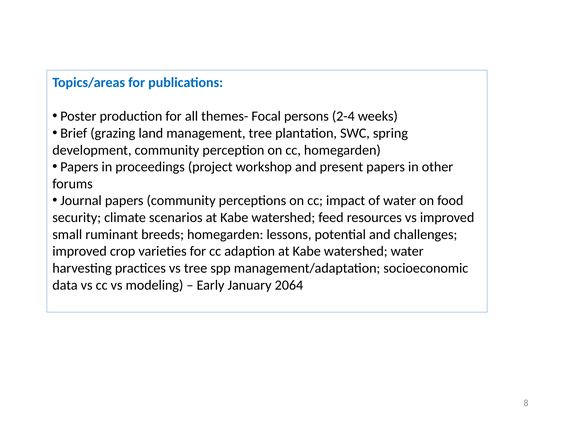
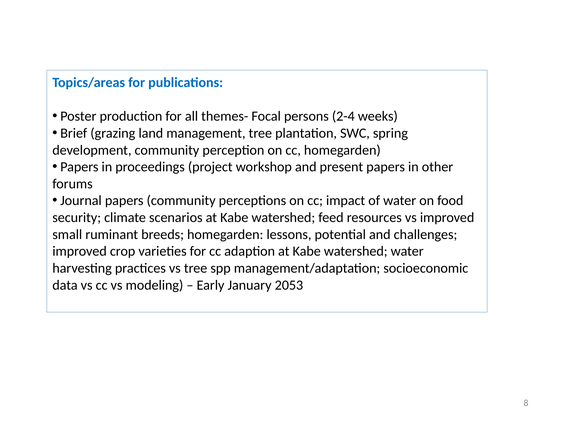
2064: 2064 -> 2053 (289, 285)
